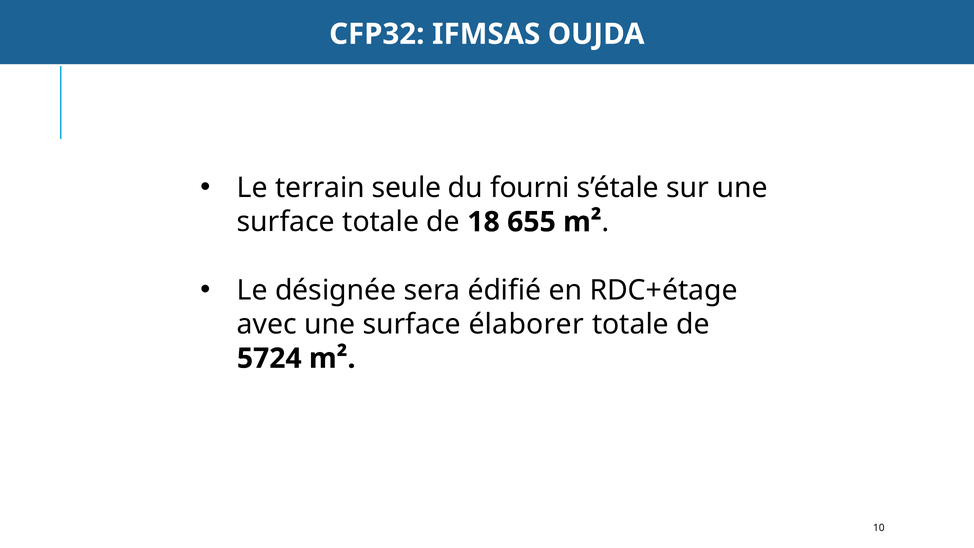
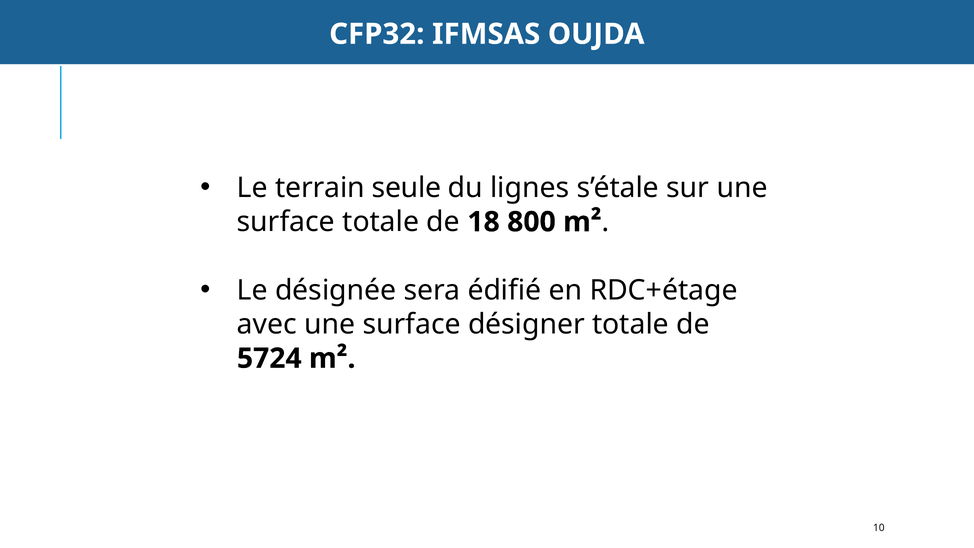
fourni: fourni -> lignes (530, 188)
655: 655 -> 800 (531, 222)
élaborer: élaborer -> désigner (526, 324)
